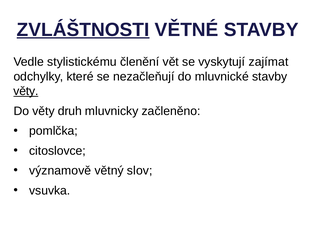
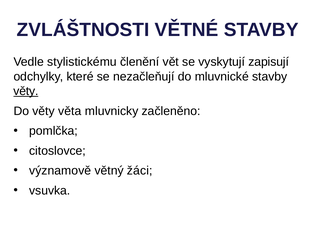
ZVLÁŠTNOSTI underline: present -> none (83, 30)
zajímat: zajímat -> zapisují (269, 62)
druh: druh -> věta (70, 111)
slov: slov -> žáci (140, 170)
